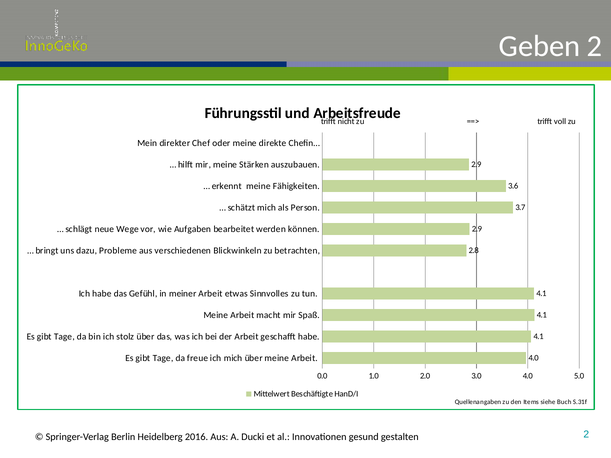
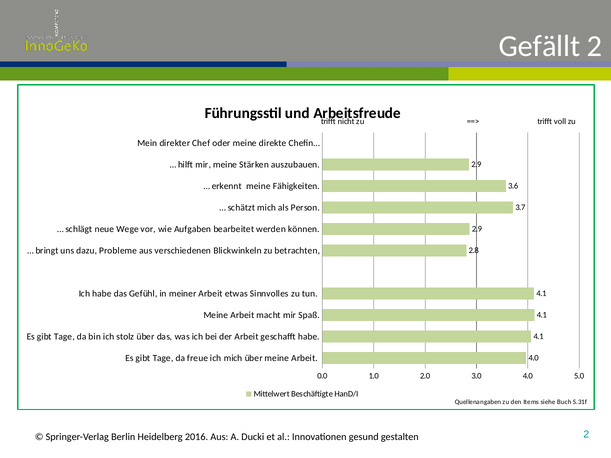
Geben: Geben -> Gefällt (540, 46)
